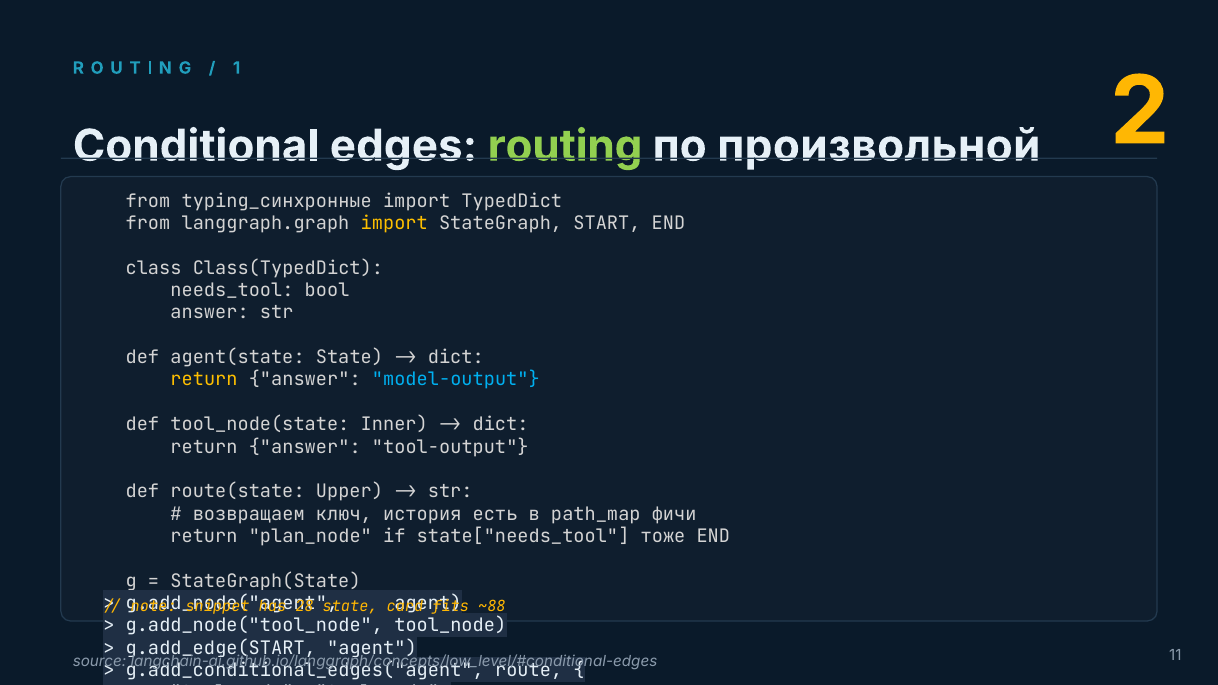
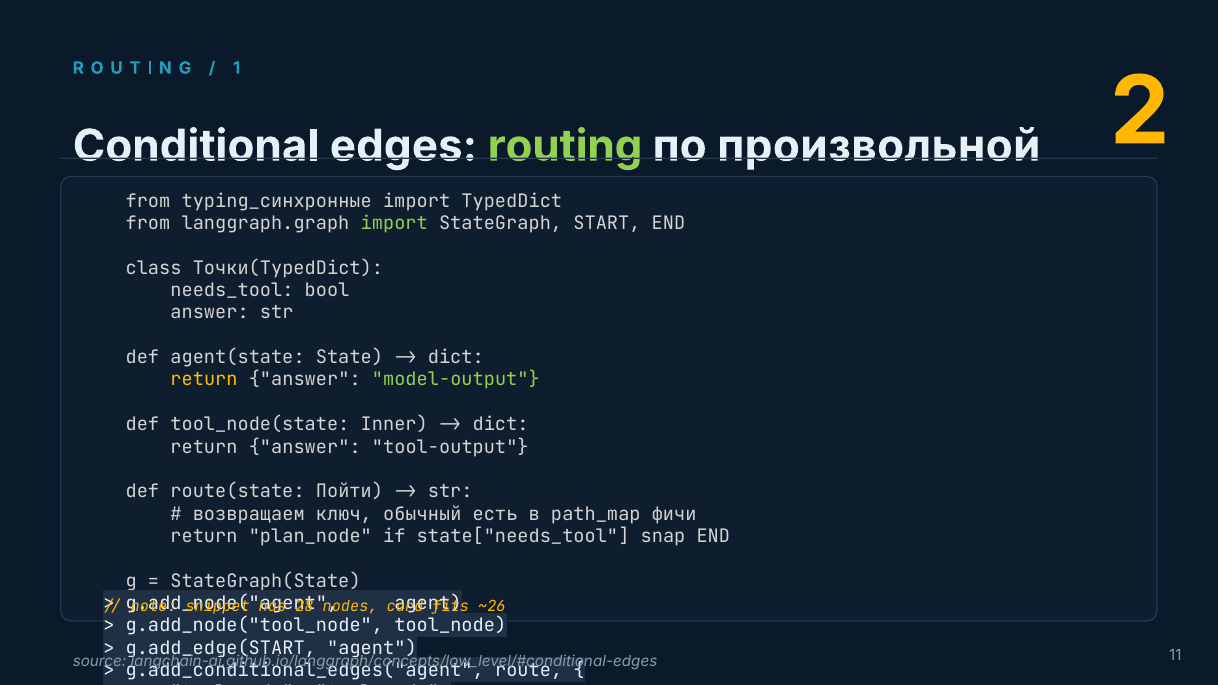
import colour: yellow -> light green (394, 224)
Class(TypedDict: Class(TypedDict -> Точки(TypedDict (288, 268)
model-output colour: light blue -> light green (456, 380)
Upper: Upper -> Пойти (349, 492)
история: история -> обычный (422, 514)
тоже: тоже -> snap (663, 536)
state: state -> nodes (350, 606)
~88: ~88 -> ~26 (492, 606)
